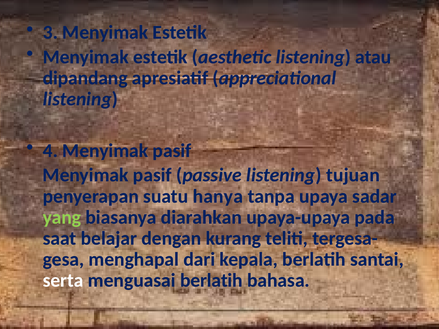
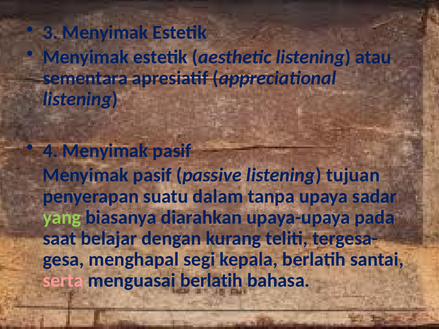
dipandang: dipandang -> sementara (85, 78)
hanya: hanya -> dalam (218, 196)
dari: dari -> segi (199, 260)
serta colour: white -> pink (63, 281)
